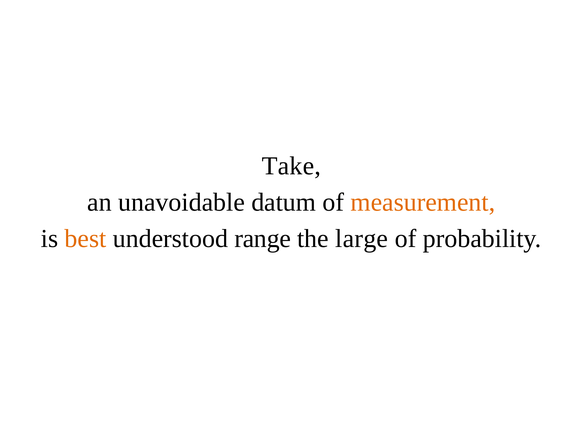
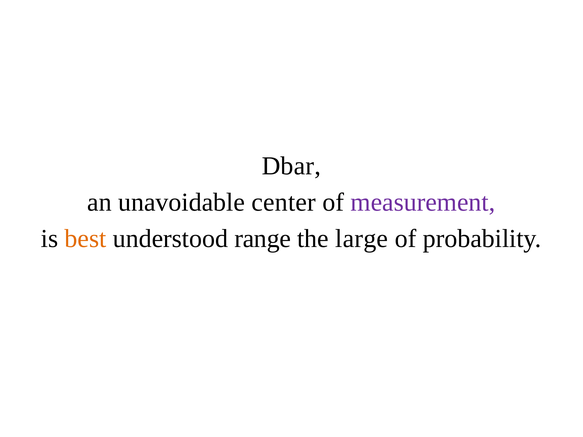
Take: Take -> Dbar (291, 166)
datum: datum -> center (284, 202)
measurement colour: orange -> purple (423, 202)
